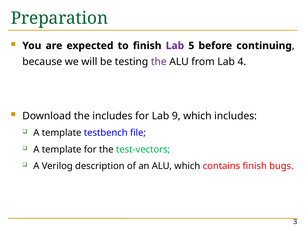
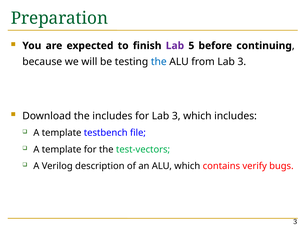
the colour: purple -> blue (159, 62)
from Lab 4: 4 -> 3 (242, 62)
for Lab 9: 9 -> 3 (176, 116)
contains finish: finish -> verify (255, 166)
